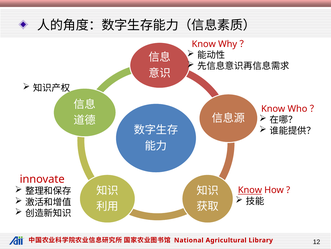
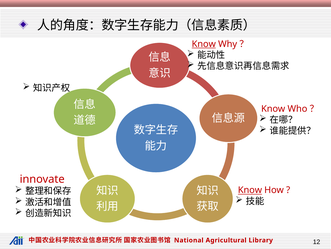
Know underline: none -> present (204, 44)
